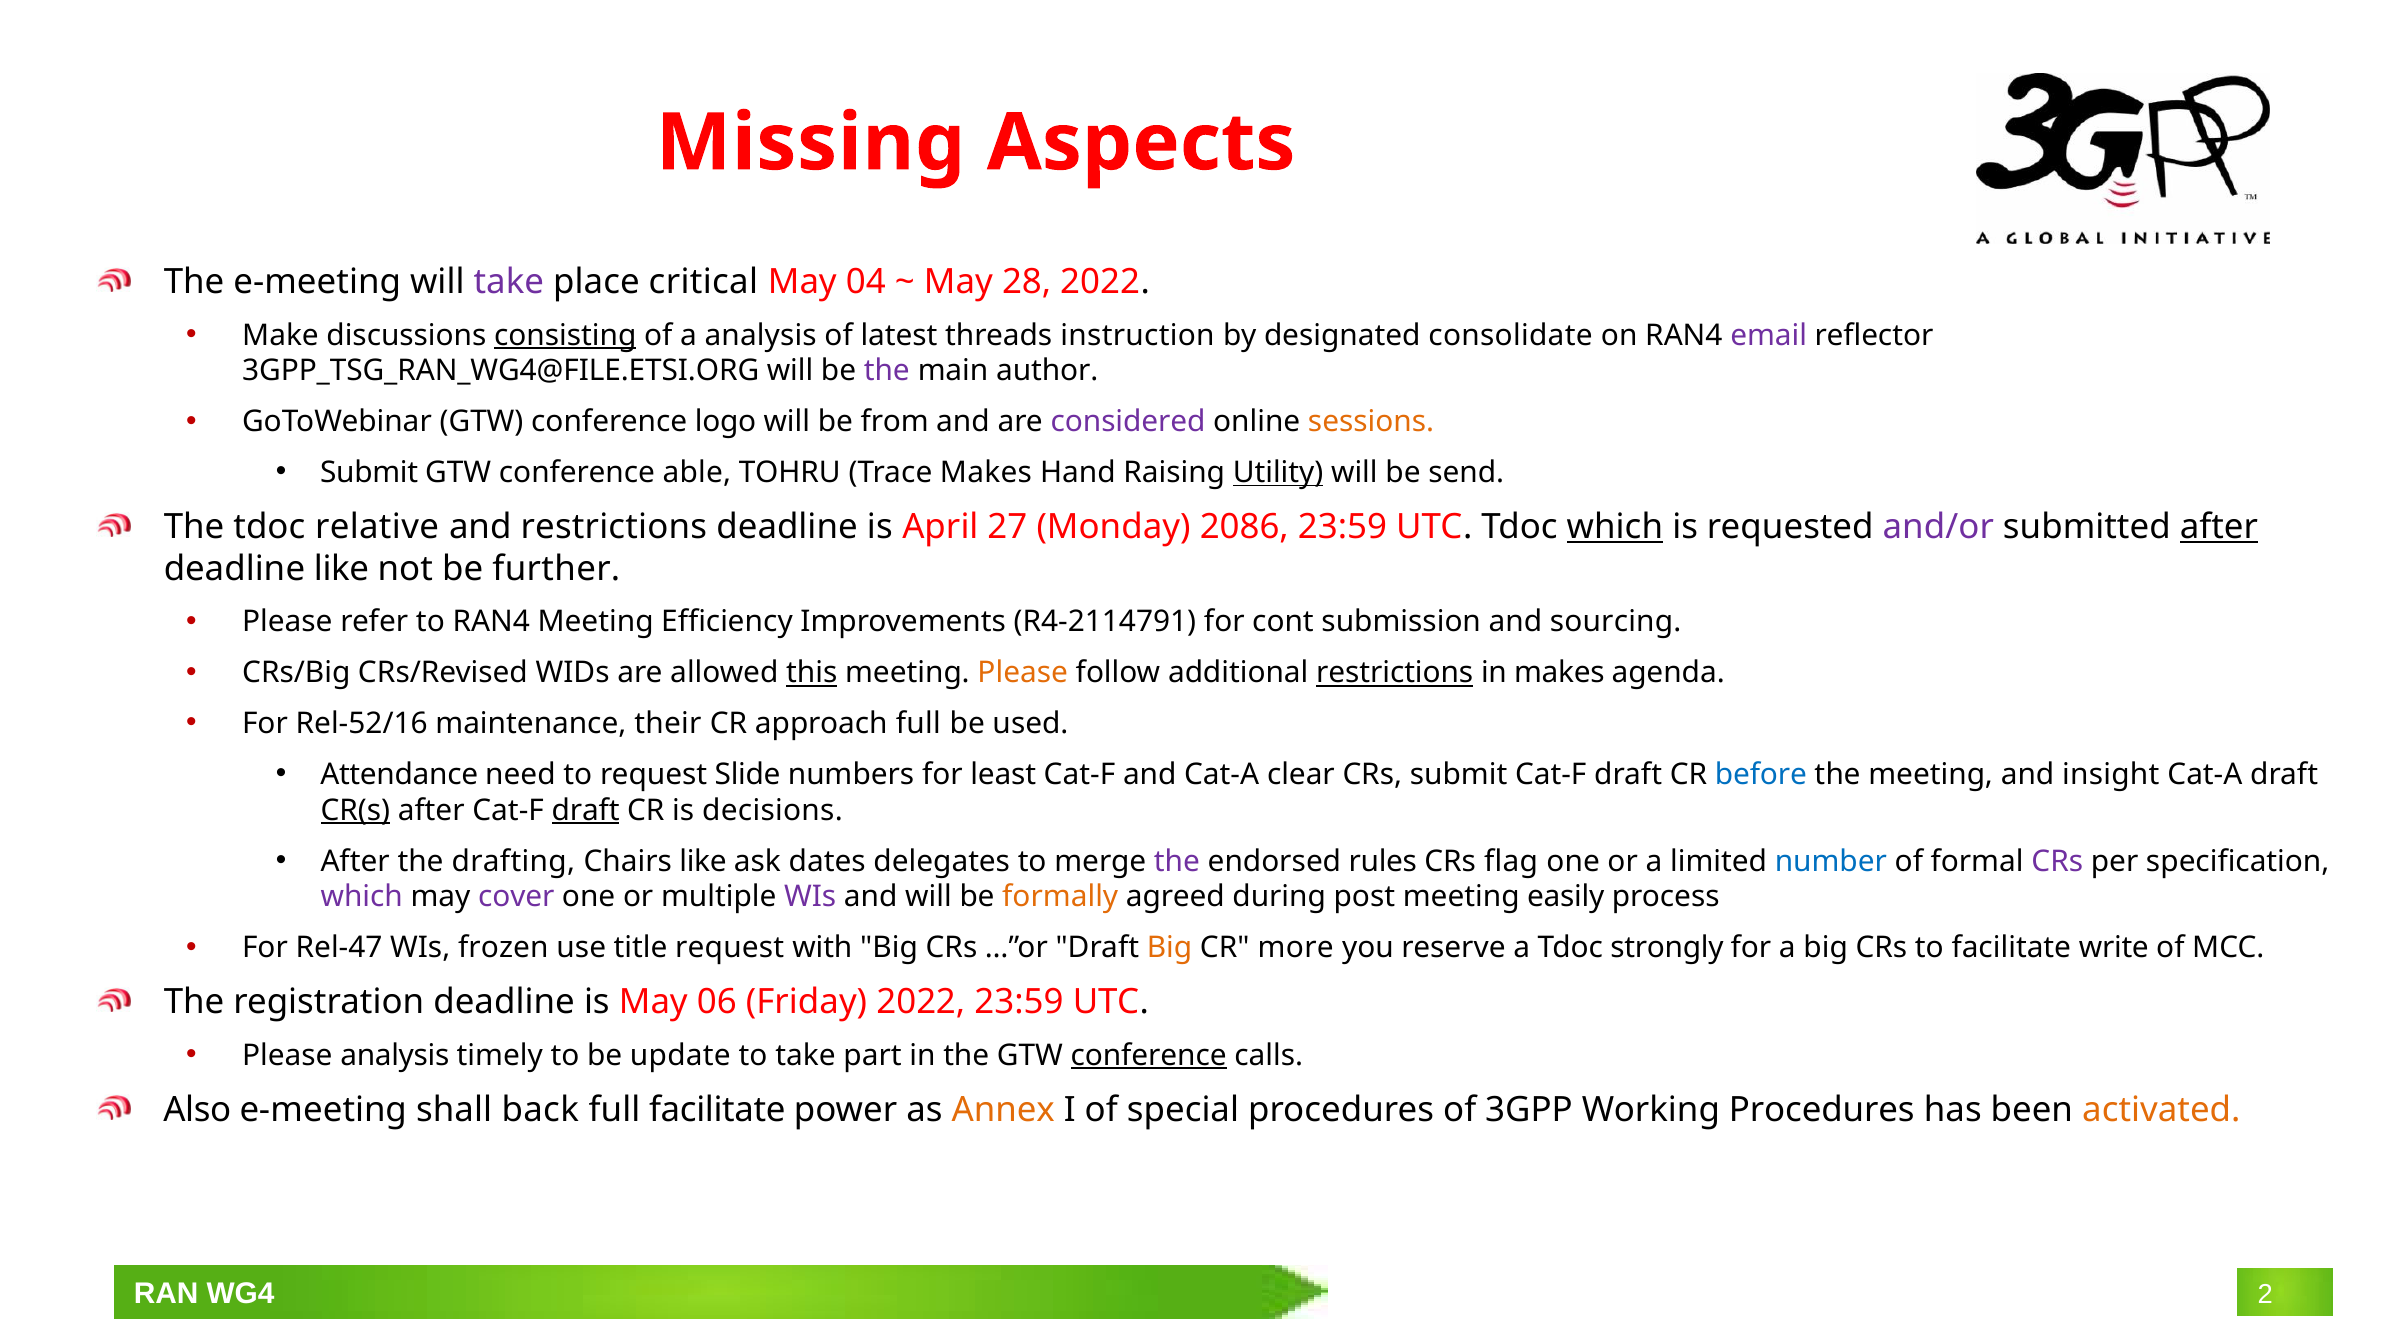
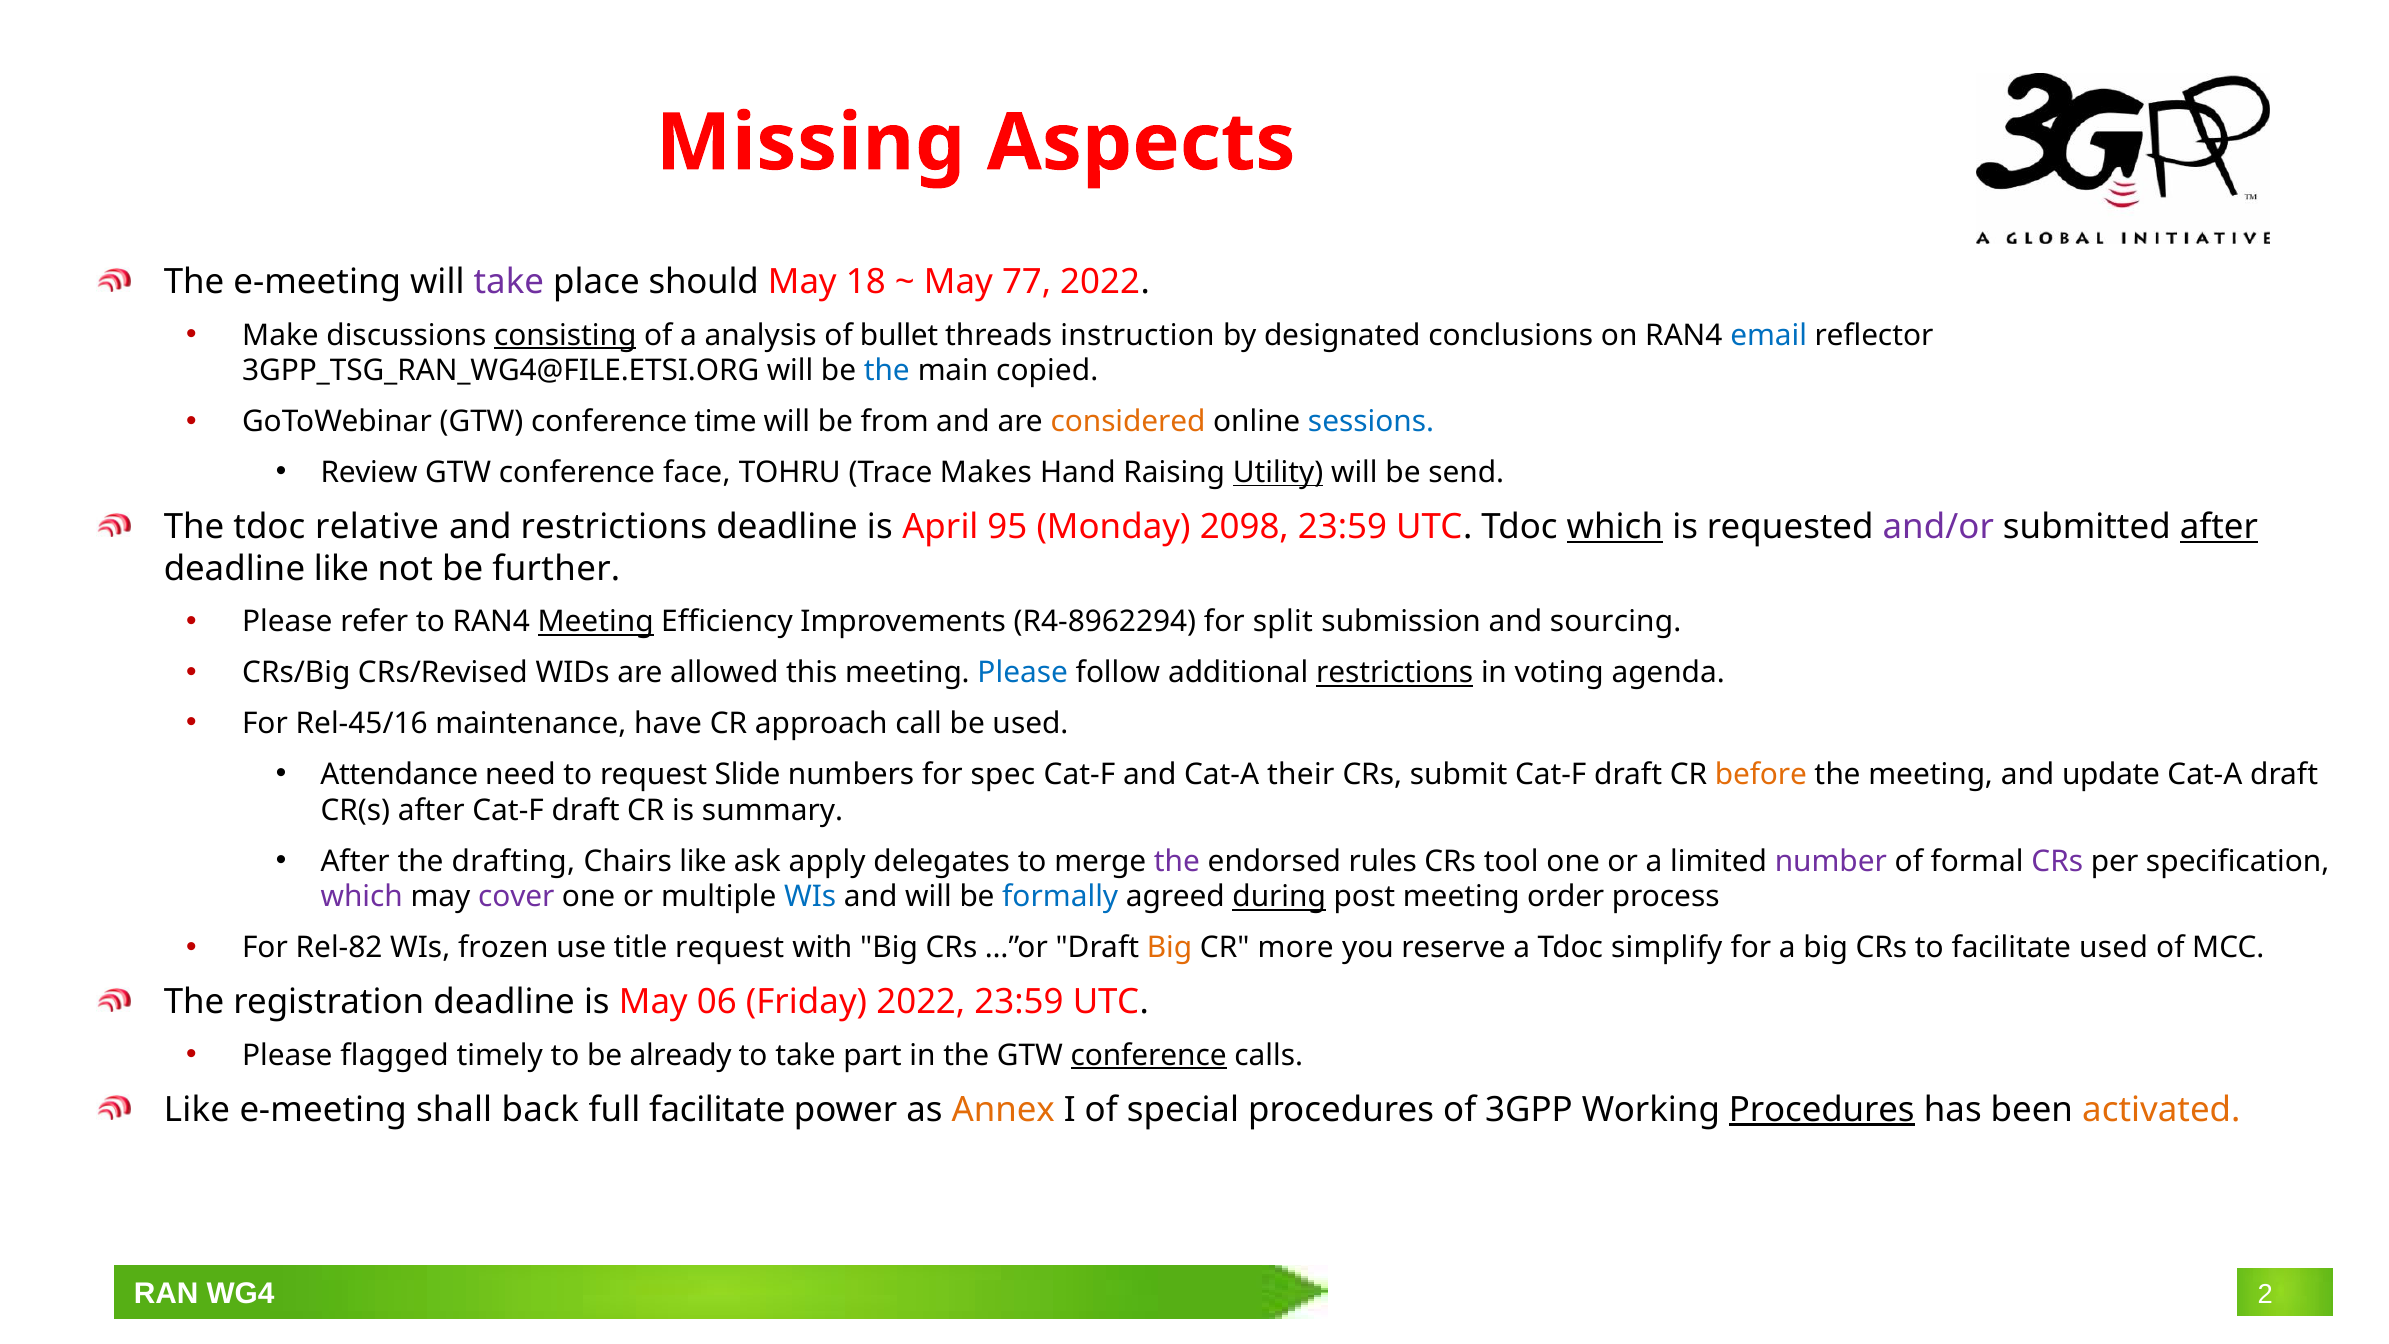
critical: critical -> should (704, 282)
04: 04 -> 18 (866, 282)
28: 28 -> 77 (1027, 282)
latest: latest -> bullet (899, 335)
consolidate: consolidate -> conclusions (1511, 335)
email colour: purple -> blue (1769, 335)
the colour: purple -> blue (887, 371)
author: author -> copied (1047, 371)
logo: logo -> time (726, 422)
considered colour: purple -> orange (1128, 422)
sessions colour: orange -> blue (1371, 422)
Submit: Submit -> Review (369, 473)
able: able -> face (697, 473)
27: 27 -> 95 (1007, 527)
2086: 2086 -> 2098 (1244, 527)
Meeting underline: none -> present (596, 622)
R4-2114791: R4-2114791 -> R4-8962294 (1105, 622)
cont: cont -> split (1283, 622)
this underline: present -> none (812, 673)
Please colour: orange -> blue (1023, 673)
in makes: makes -> voting (1559, 673)
Rel-52/16: Rel-52/16 -> Rel-45/16 (362, 724)
their: their -> have (668, 724)
approach full: full -> call (919, 724)
least: least -> spec (1003, 774)
clear: clear -> their (1301, 774)
before colour: blue -> orange (1761, 774)
insight: insight -> update (2111, 774)
CR(s underline: present -> none (355, 810)
draft underline: present -> none (586, 810)
decisions: decisions -> summary (773, 810)
dates: dates -> apply (827, 861)
flag: flag -> tool (1511, 861)
number colour: blue -> purple (1831, 861)
WIs colour: purple -> blue (810, 897)
formally colour: orange -> blue (1060, 897)
during underline: none -> present (1279, 897)
easily: easily -> order (1566, 897)
Rel-47: Rel-47 -> Rel-82 (339, 948)
strongly: strongly -> simplify (1667, 948)
facilitate write: write -> used (2114, 948)
Please analysis: analysis -> flagged (395, 1055)
update: update -> already (681, 1055)
Also: Also -> Like (197, 1109)
Procedures underline: none -> present (1822, 1109)
